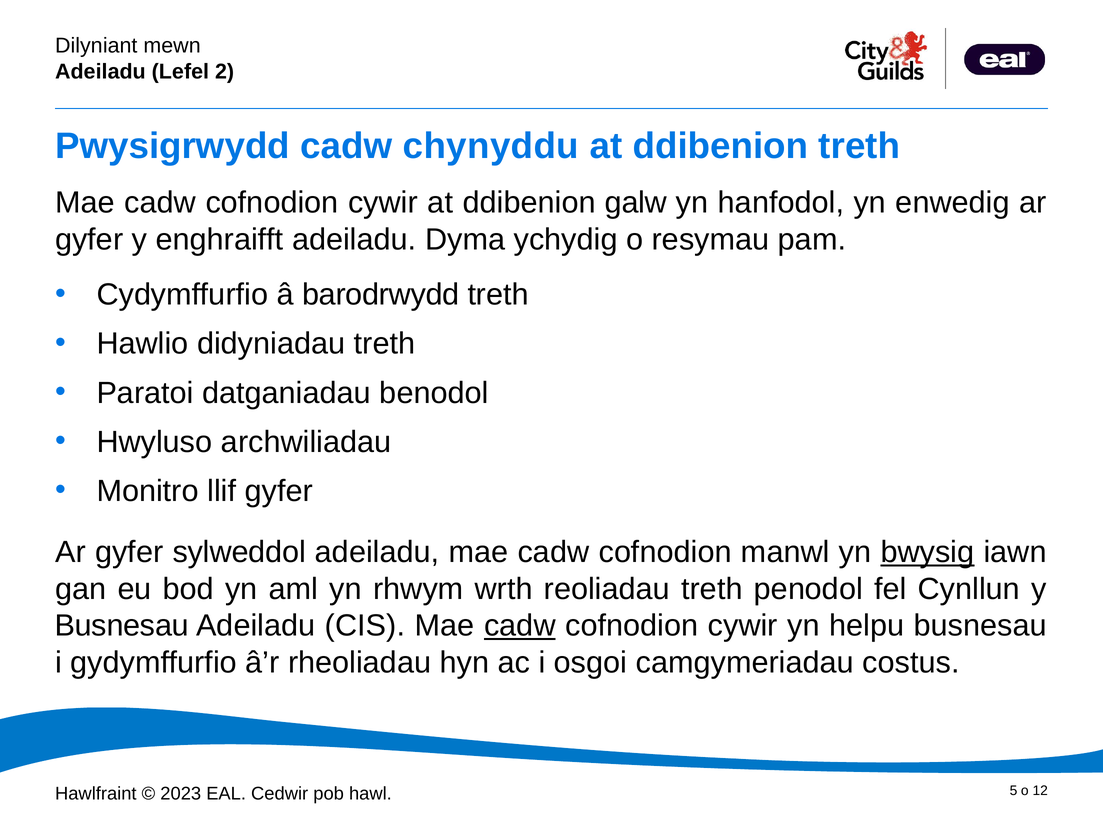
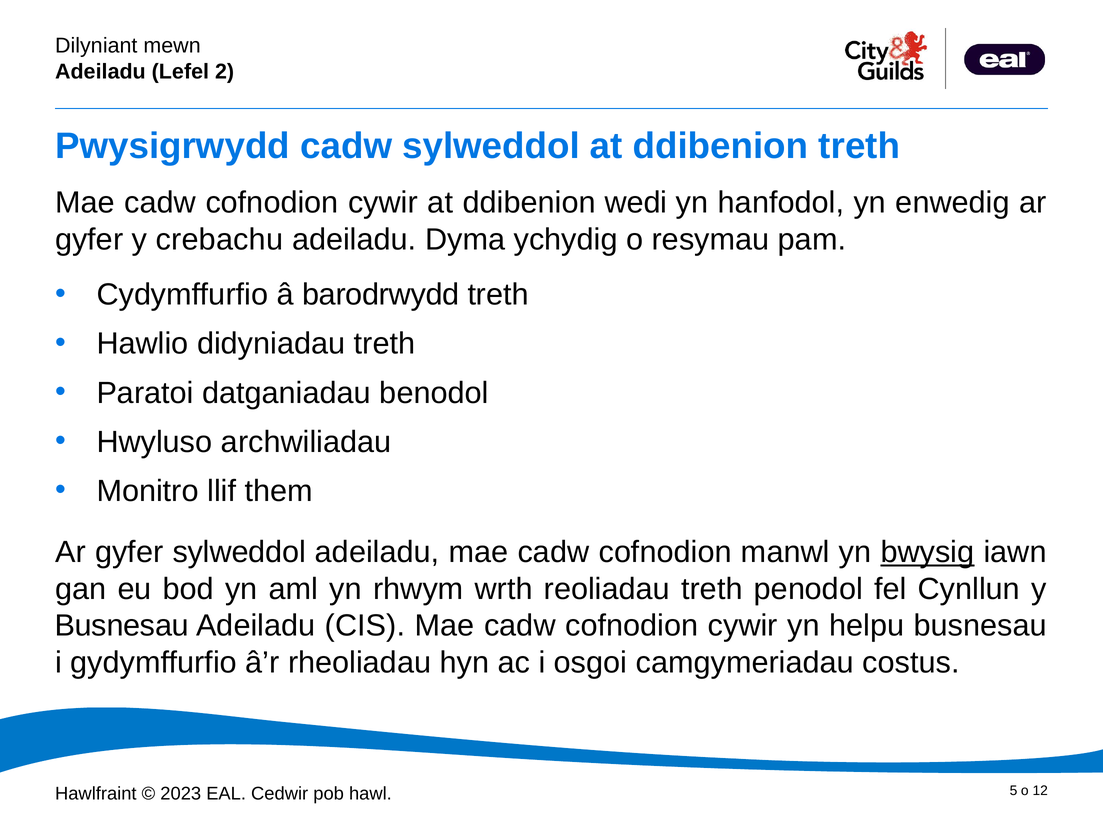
cadw chynyddu: chynyddu -> sylweddol (491, 146)
galw: galw -> wedi (636, 203)
enghraifft: enghraifft -> crebachu (219, 240)
llif gyfer: gyfer -> them (279, 491)
cadw underline: present -> none (520, 626)
